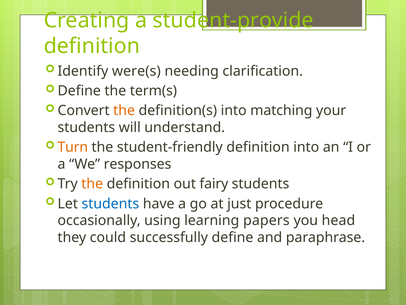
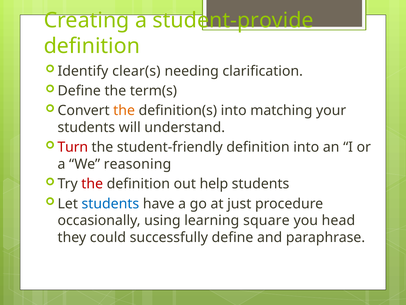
were(s: were(s -> clear(s (136, 71)
Turn colour: orange -> red (73, 147)
responses: responses -> reasoning (137, 164)
the colour: orange -> red (92, 184)
fairy: fairy -> help (214, 184)
papers: papers -> square (266, 220)
